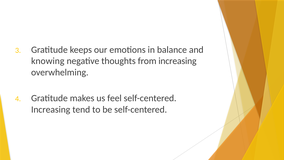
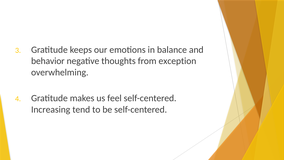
knowing: knowing -> behavior (48, 61)
from increasing: increasing -> exception (177, 61)
